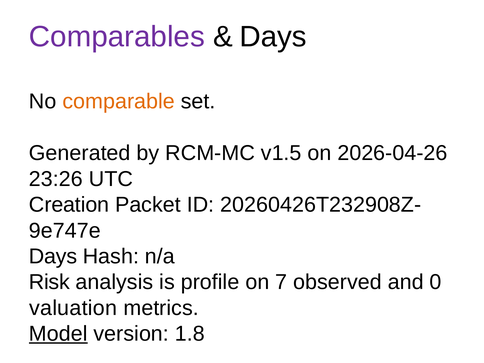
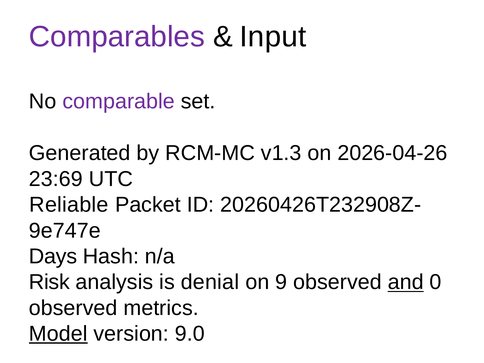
Days: Days -> Input (273, 37)
comparable colour: orange -> purple (119, 101)
v1.5: v1.5 -> v1.3 (281, 153)
23:26: 23:26 -> 23:69 (56, 179)
Creation: Creation -> Reliable (69, 205)
profile: profile -> denial (210, 282)
7: 7 -> 9 (281, 282)
and underline: none -> present (406, 282)
valuation: valuation -> observed (73, 308)
1.8: 1.8 -> 9.0 (190, 334)
